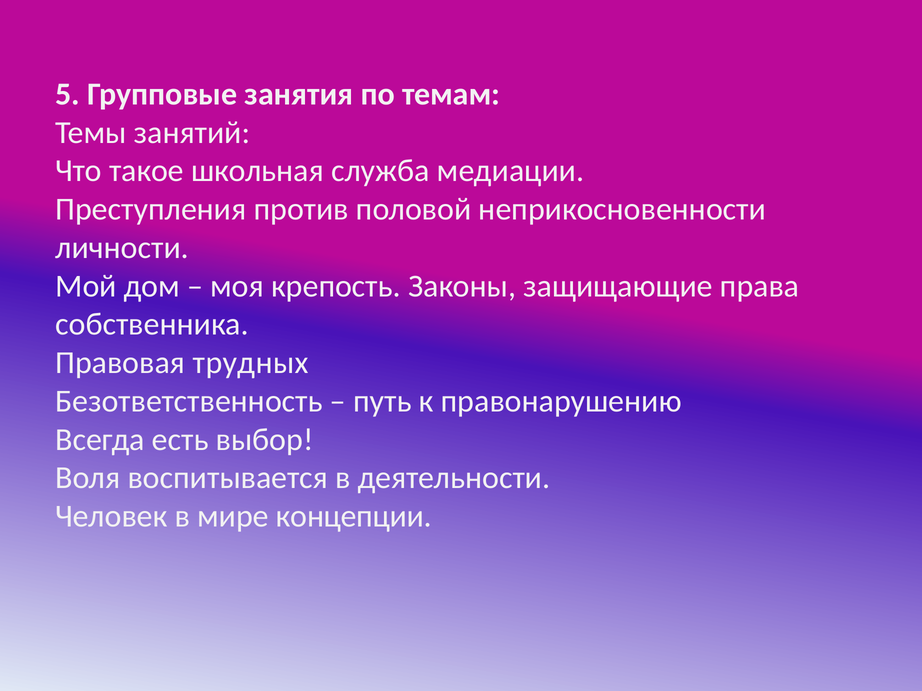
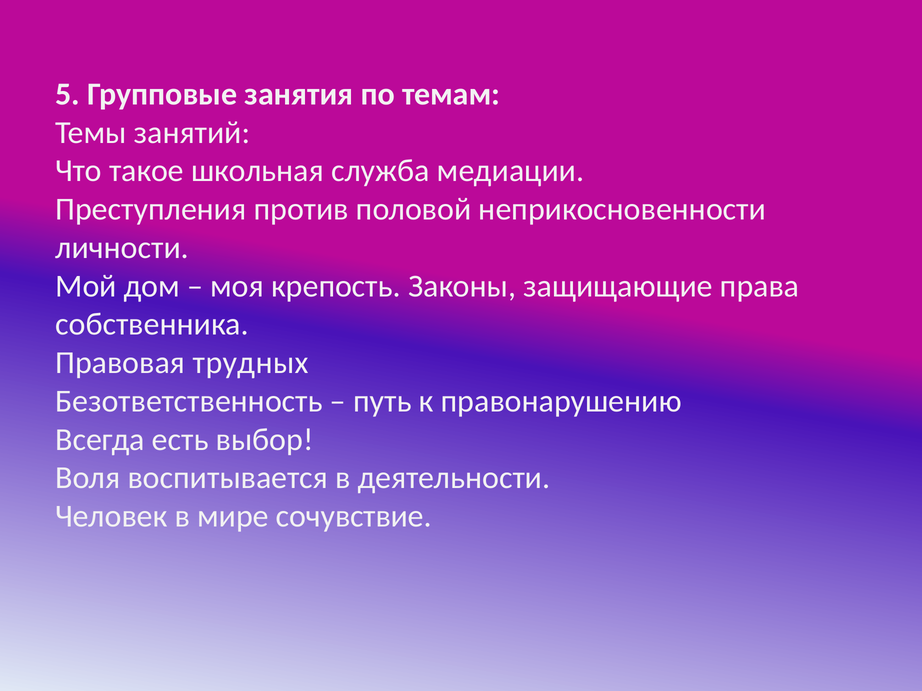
концепции: концепции -> сочувствие (354, 517)
